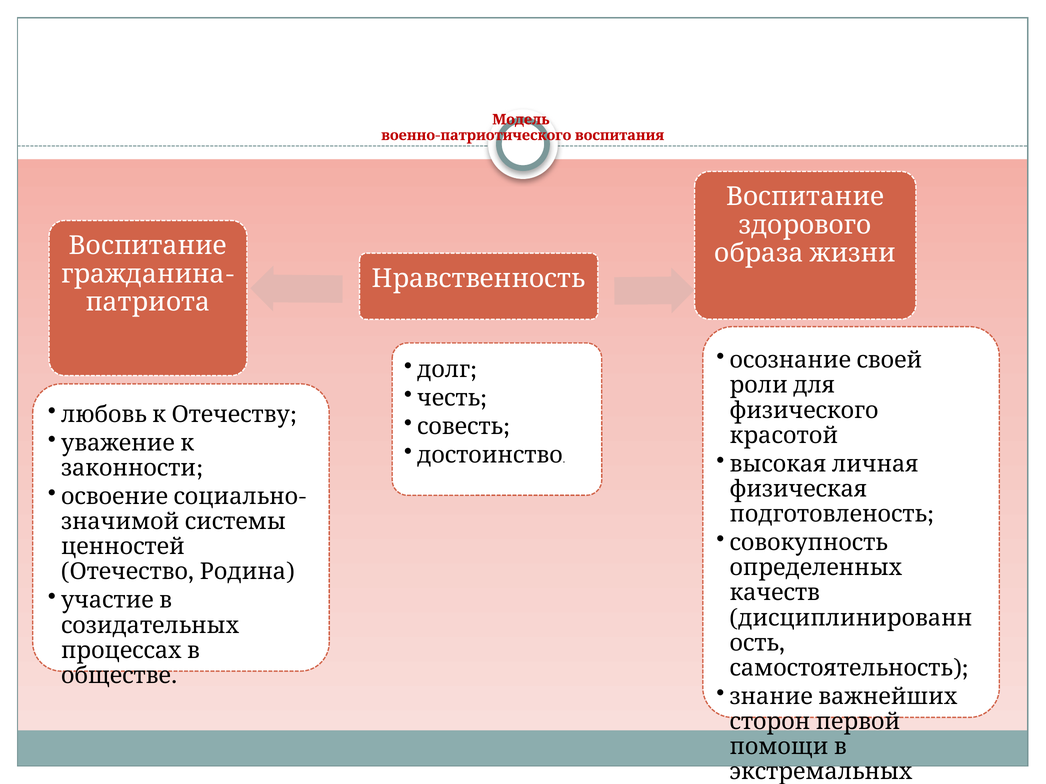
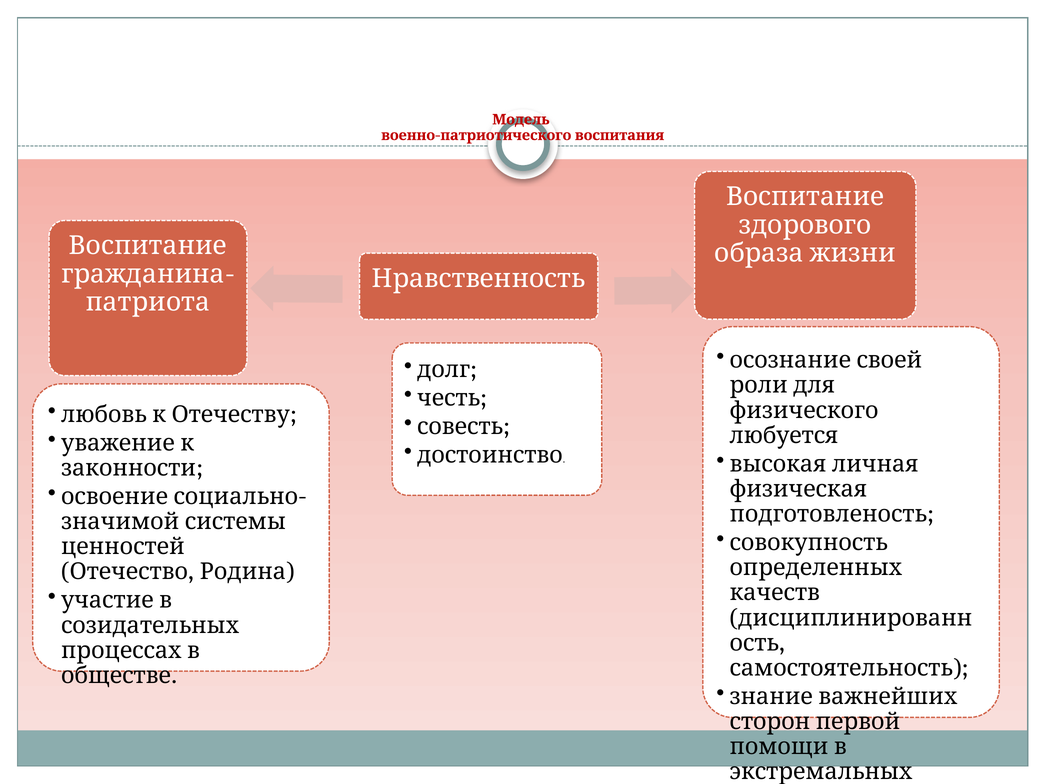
красотой: красотой -> любуется (784, 436)
